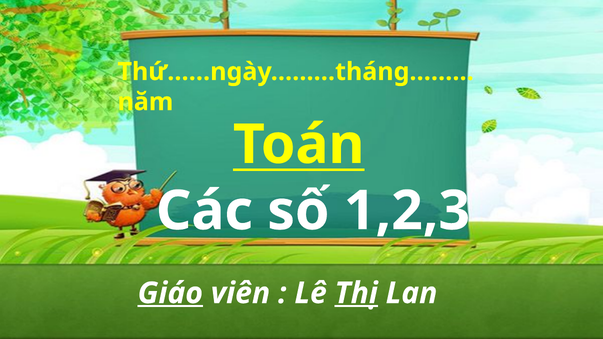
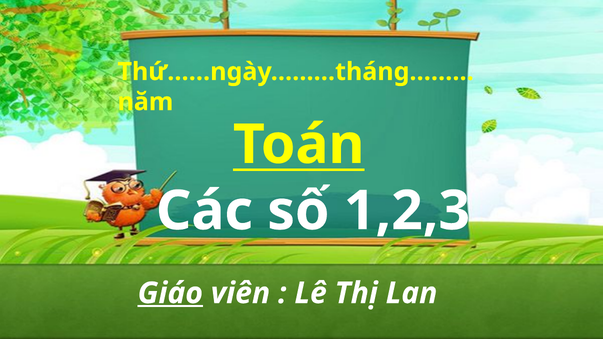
Thị underline: present -> none (356, 293)
